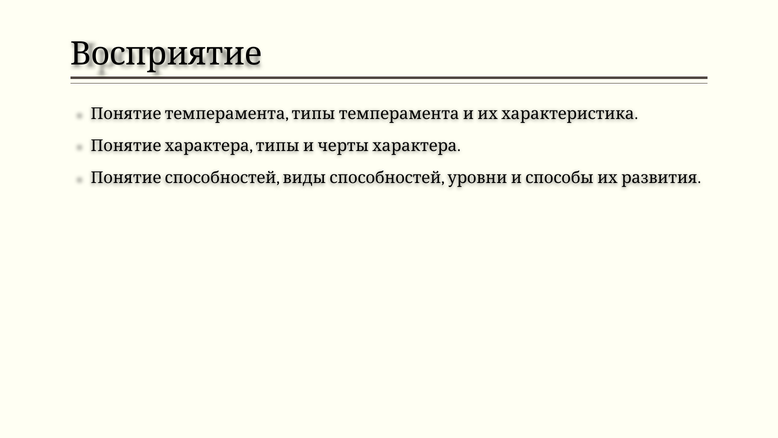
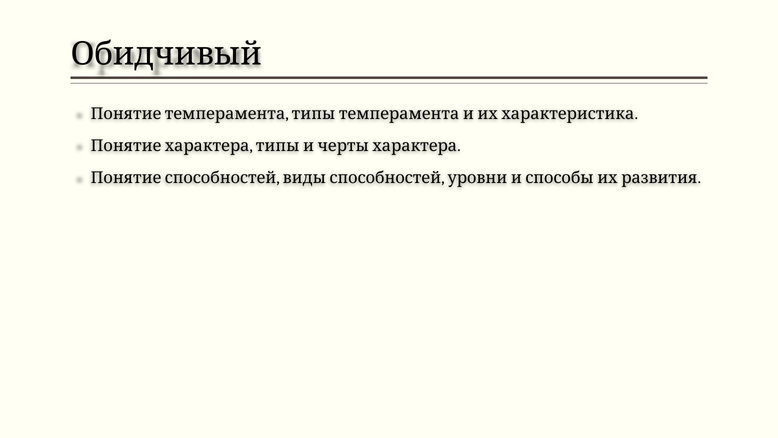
Восприятие: Восприятие -> Обидчивый (166, 54)
